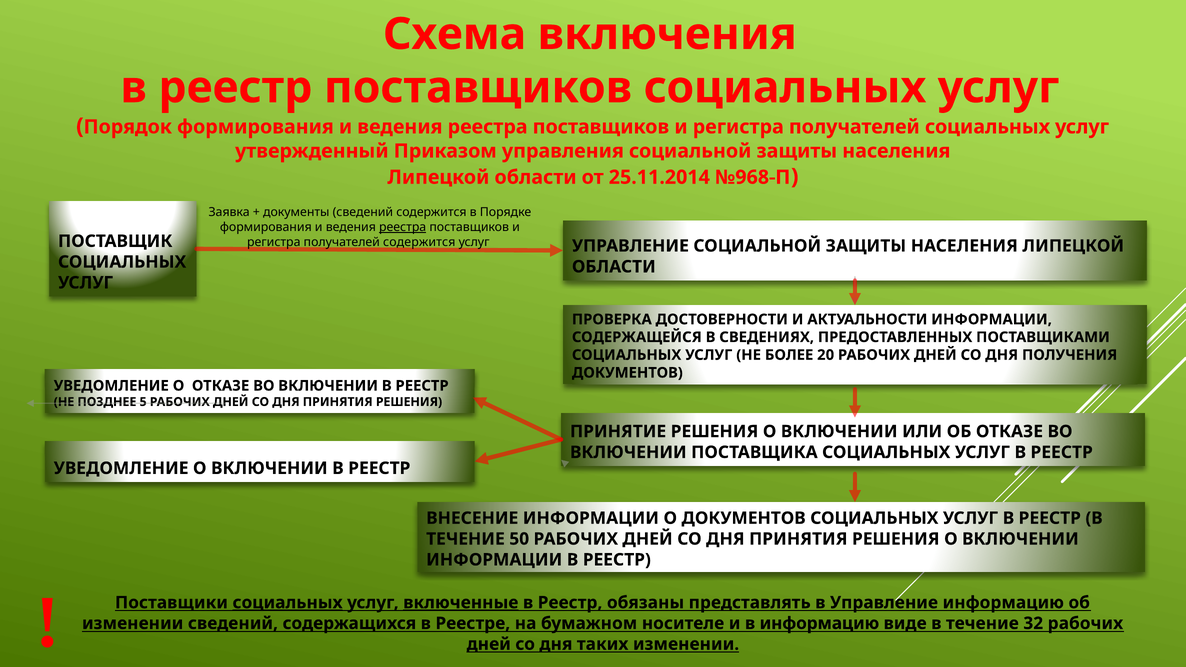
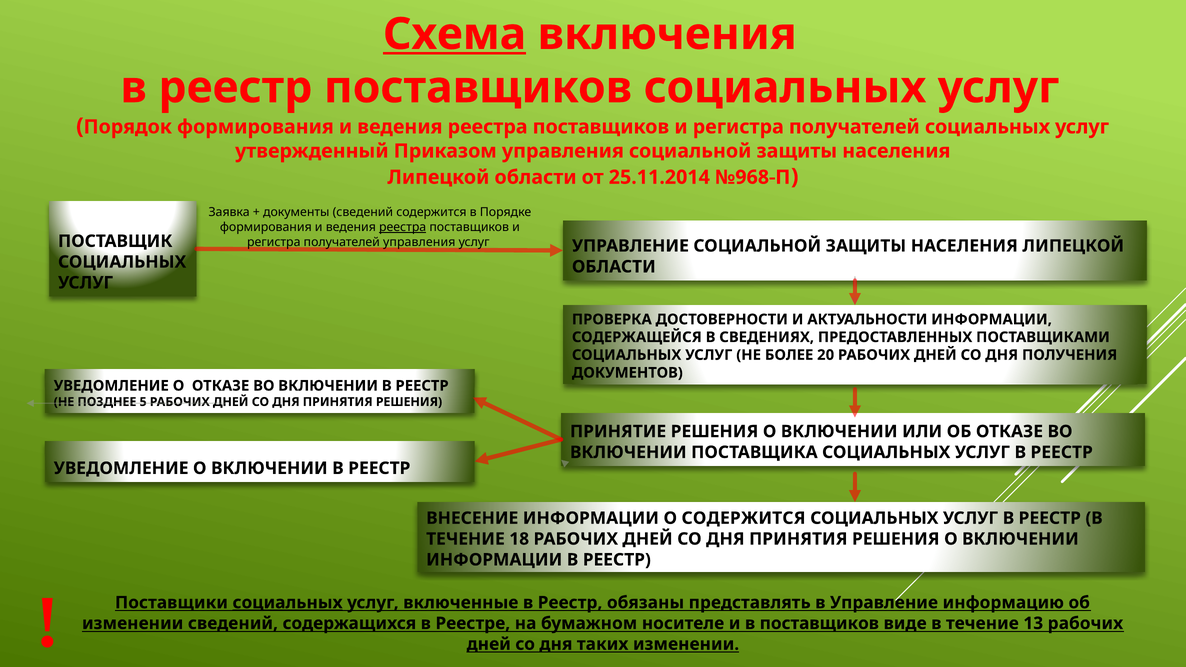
Схема underline: none -> present (455, 34)
получателей содержится: содержится -> управления (419, 242)
О ДОКУМЕНТОВ: ДОКУМЕНТОВ -> СОДЕРЖИТСЯ (743, 518)
50: 50 -> 18 (519, 539)
включенные underline: present -> none (461, 603)
в информацию: информацию -> поставщиков (819, 623)
32: 32 -> 13 (1033, 623)
